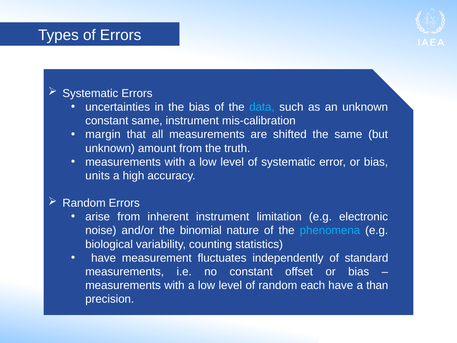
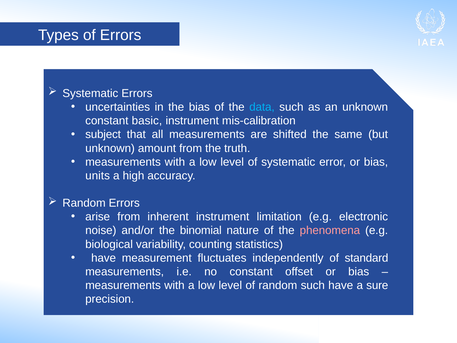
constant same: same -> basic (147, 121)
margin: margin -> subject (103, 134)
phenomena colour: light blue -> pink (330, 230)
random each: each -> such (313, 285)
than: than -> sure (377, 285)
